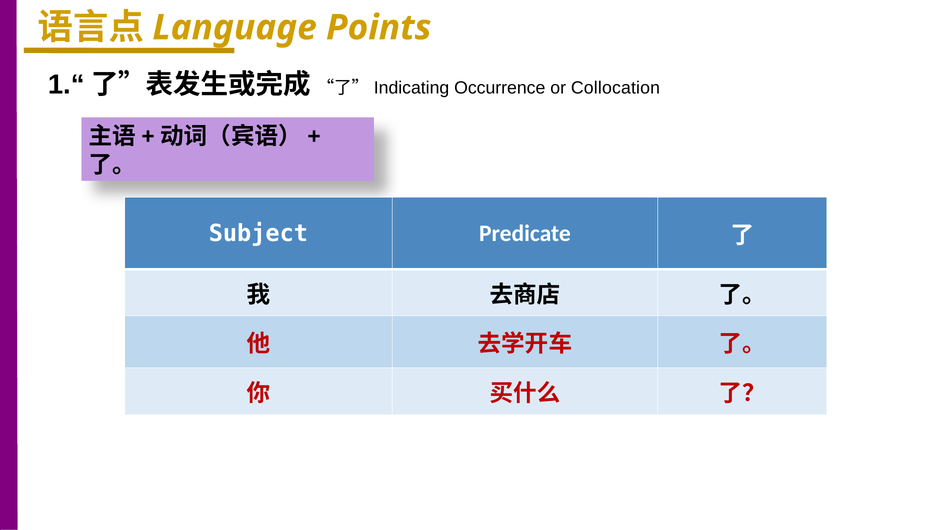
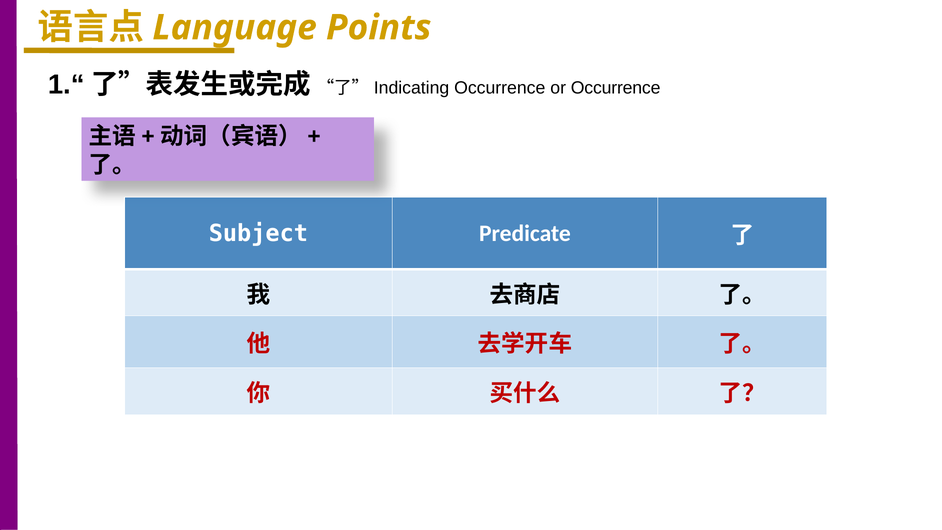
or Collocation: Collocation -> Occurrence (616, 88)
